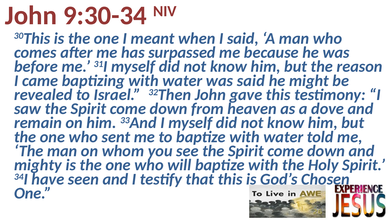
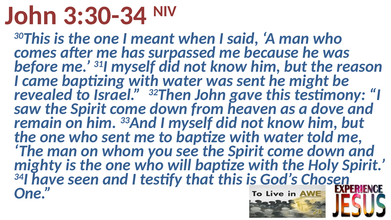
9:30-34: 9:30-34 -> 3:30-34 (105, 16)
was said: said -> sent (251, 81)
